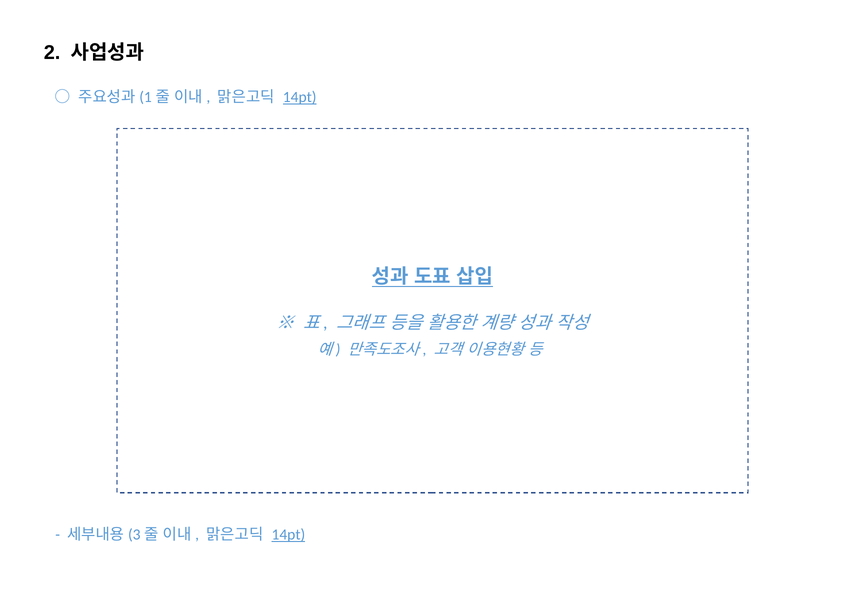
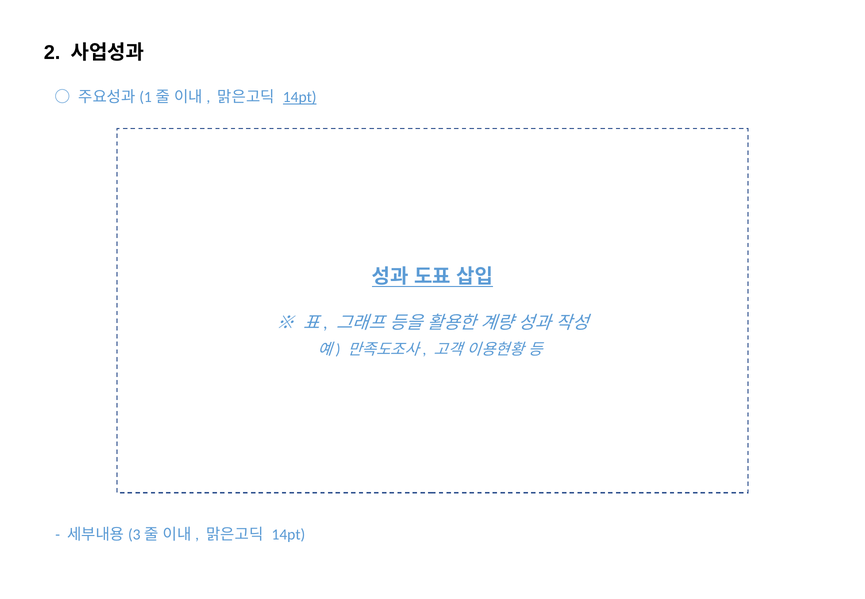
14pt underline: present -> none (288, 535)
